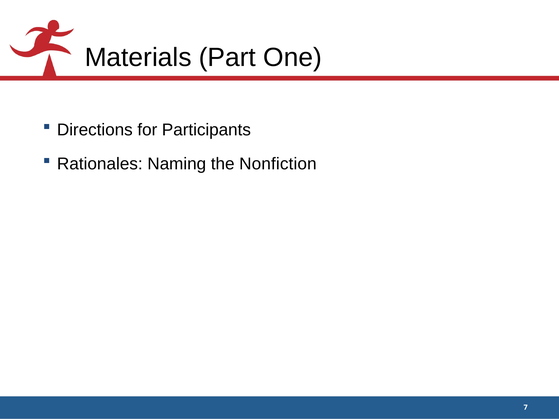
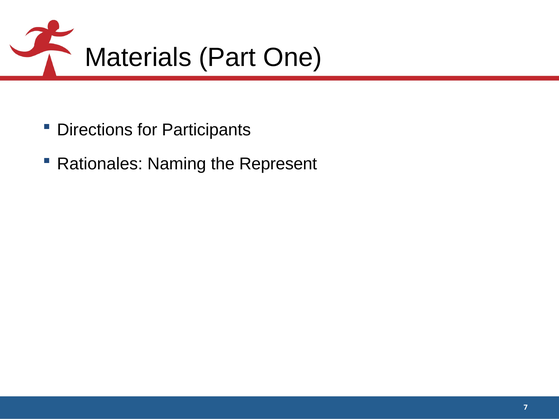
Nonfiction: Nonfiction -> Represent (278, 164)
